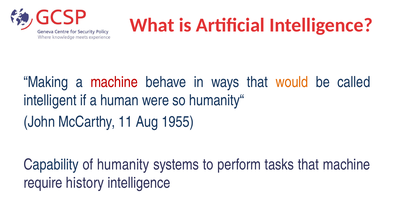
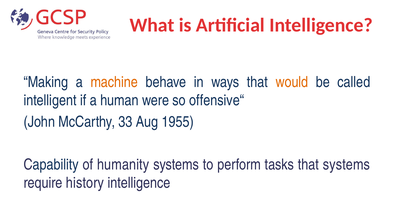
machine colour: red -> orange (114, 82)
humanity“: humanity“ -> offensive“ (217, 101)
11: 11 -> 33 (125, 122)
that machine: machine -> systems (346, 165)
